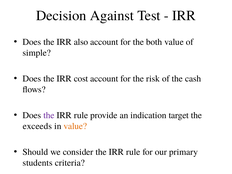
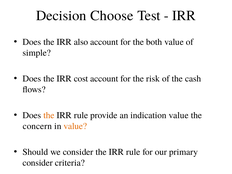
Against: Against -> Choose (112, 15)
the colour: purple -> orange (49, 115)
indication target: target -> value (179, 115)
exceeds: exceeds -> concern (37, 126)
students: students -> consider (38, 163)
